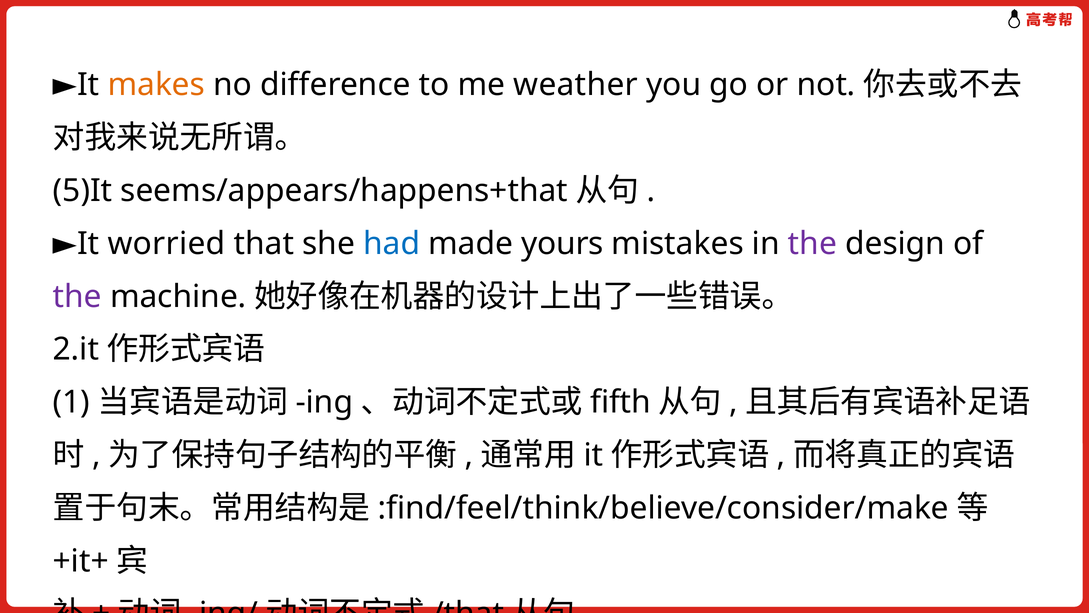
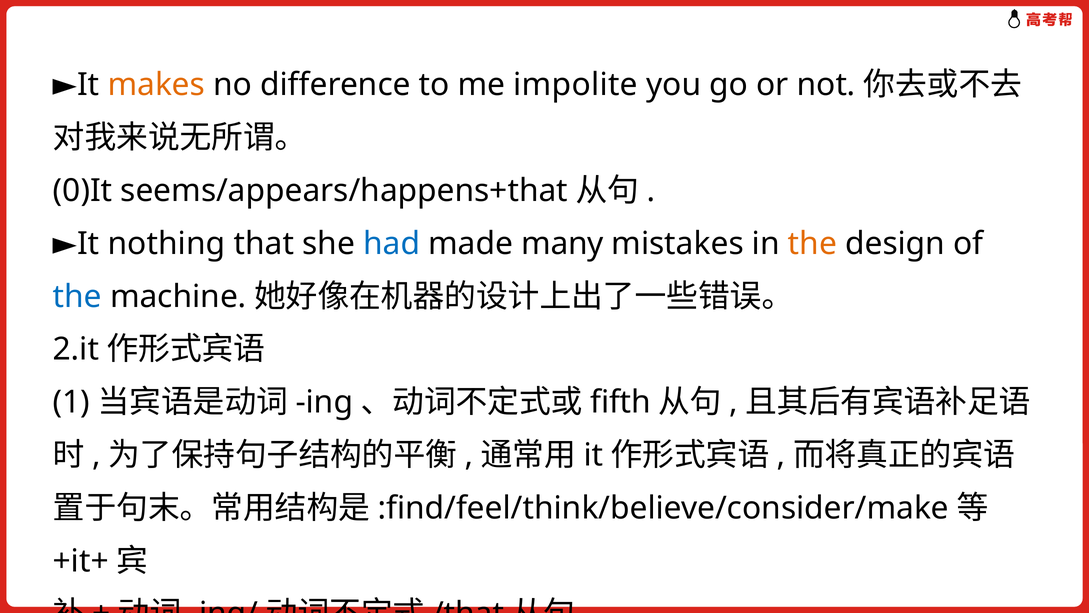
weather: weather -> impolite (576, 85)
5)It: 5)It -> 0)It (83, 191)
worried: worried -> nothing (167, 243)
yours: yours -> many (562, 243)
the colour: purple -> orange (812, 243)
the colour: purple -> blue (77, 296)
